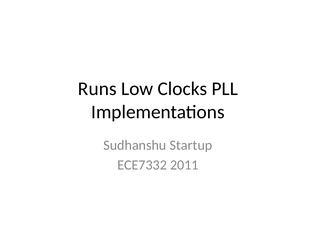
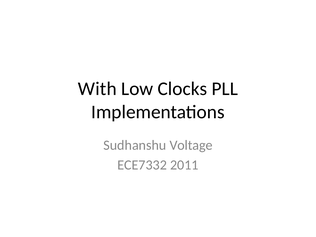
Runs: Runs -> With (97, 89)
Startup: Startup -> Voltage (191, 145)
